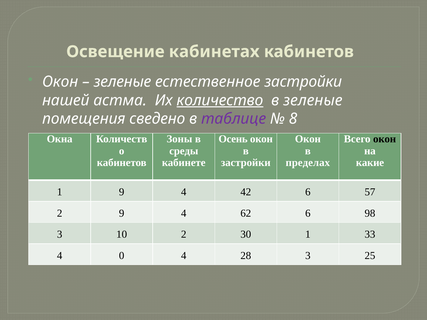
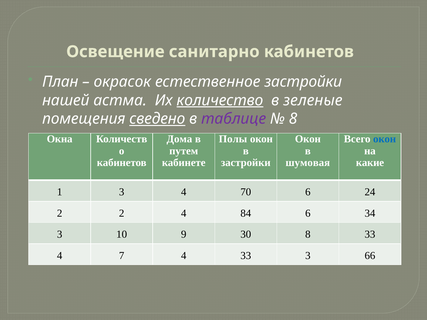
кабинетах: кабинетах -> санитарно (214, 52)
Окон: Окон -> План (60, 82)
зеленые: зеленые -> окрасок (122, 82)
сведено underline: none -> present (157, 119)
Зоны: Зоны -> Дома (179, 139)
Осень: Осень -> Полы (233, 139)
окон colour: black -> blue (385, 139)
среды: среды -> путем (184, 151)
пределах: пределах -> шумовая (308, 163)
1 9: 9 -> 3 (122, 192)
42: 42 -> 70 (246, 192)
57: 57 -> 24 (370, 192)
2 9: 9 -> 2 (122, 213)
62: 62 -> 84 (246, 213)
98: 98 -> 34 (370, 213)
10 2: 2 -> 9 (184, 235)
30 1: 1 -> 8 (308, 235)
0: 0 -> 7 (122, 256)
4 28: 28 -> 33 (246, 256)
25: 25 -> 66 (370, 256)
